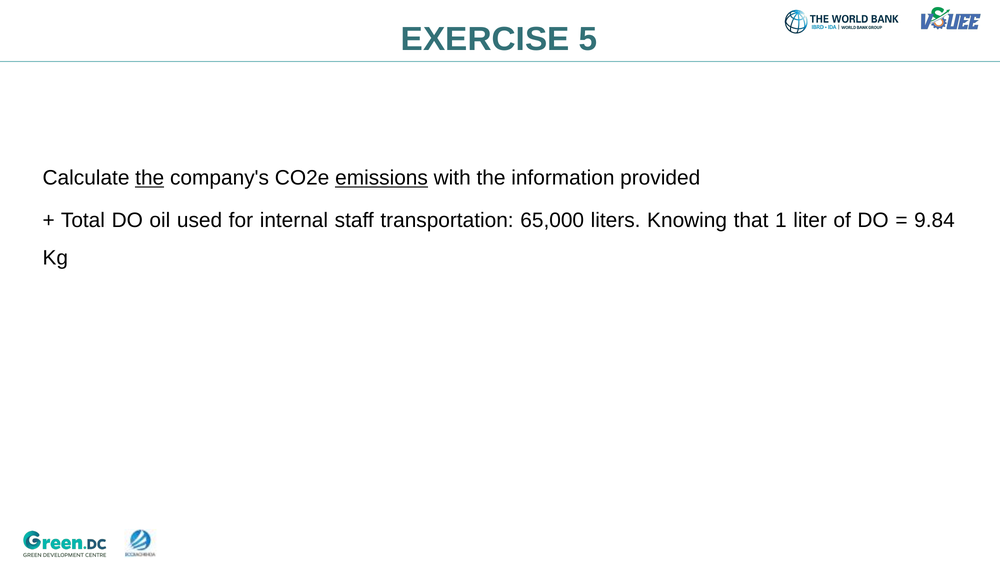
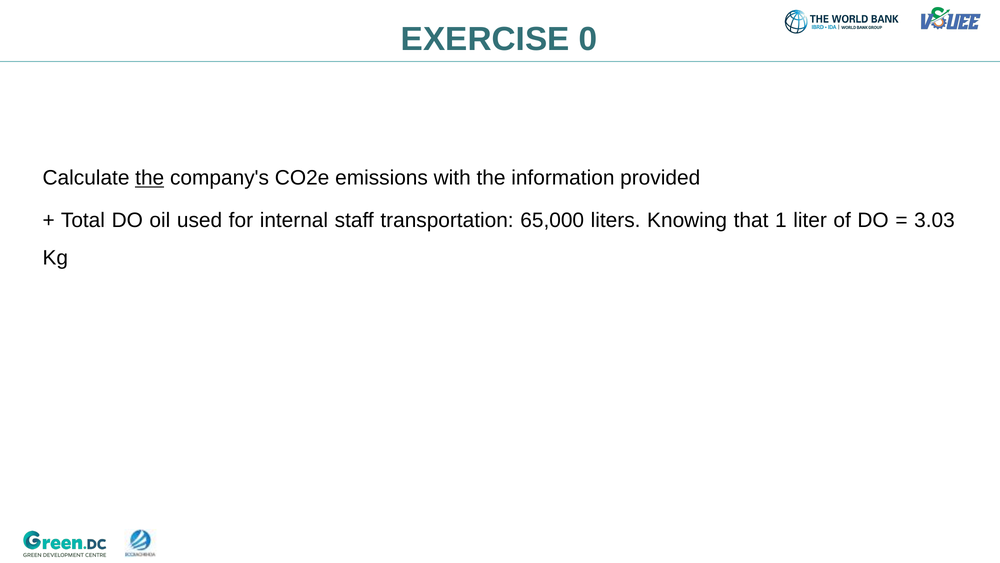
5: 5 -> 0 (588, 39)
emissions underline: present -> none (382, 178)
9.84: 9.84 -> 3.03 (935, 220)
